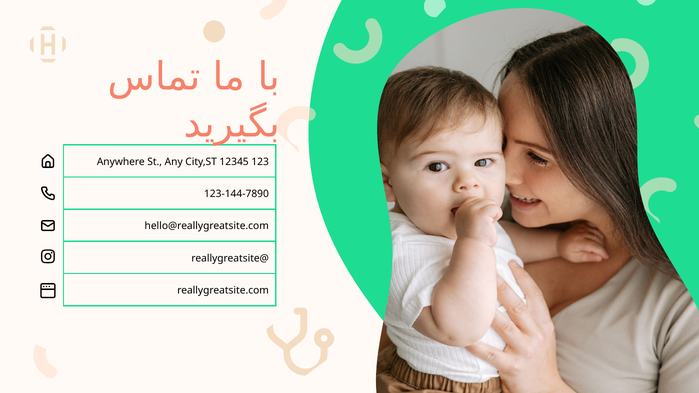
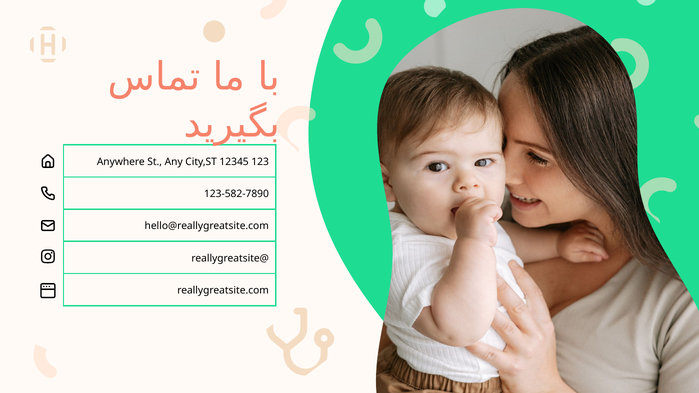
123-144-7890: 123-144-7890 -> 123-582-7890 (236, 194)
